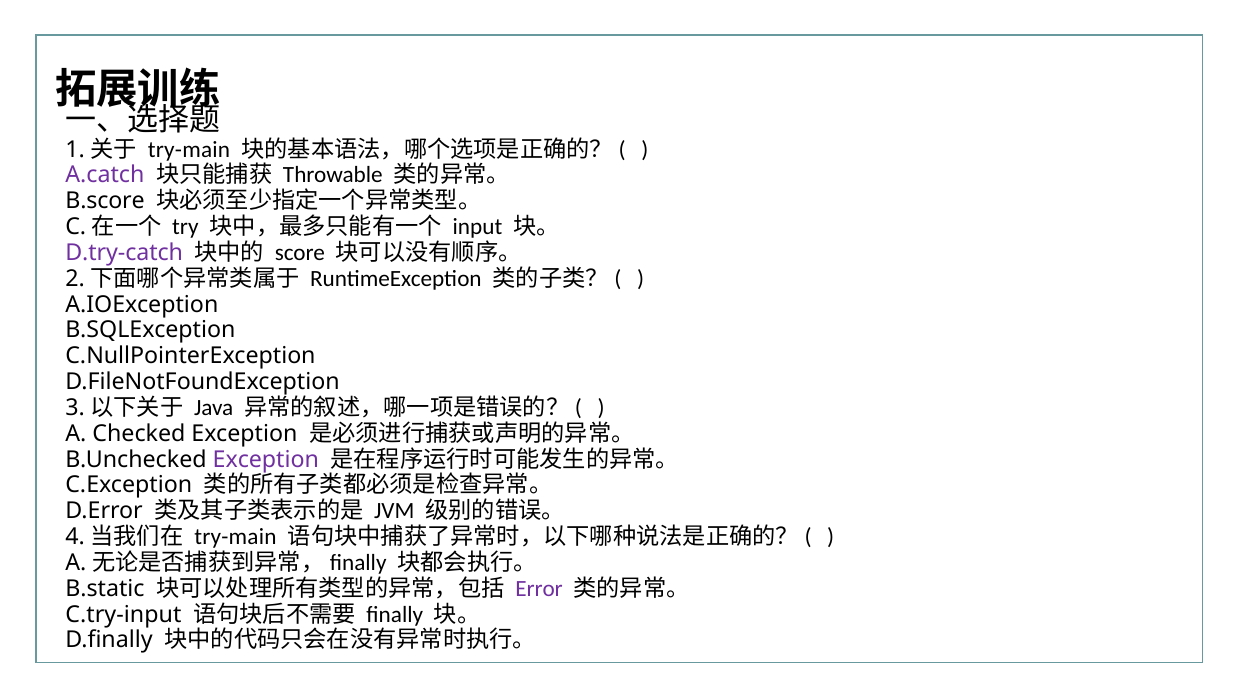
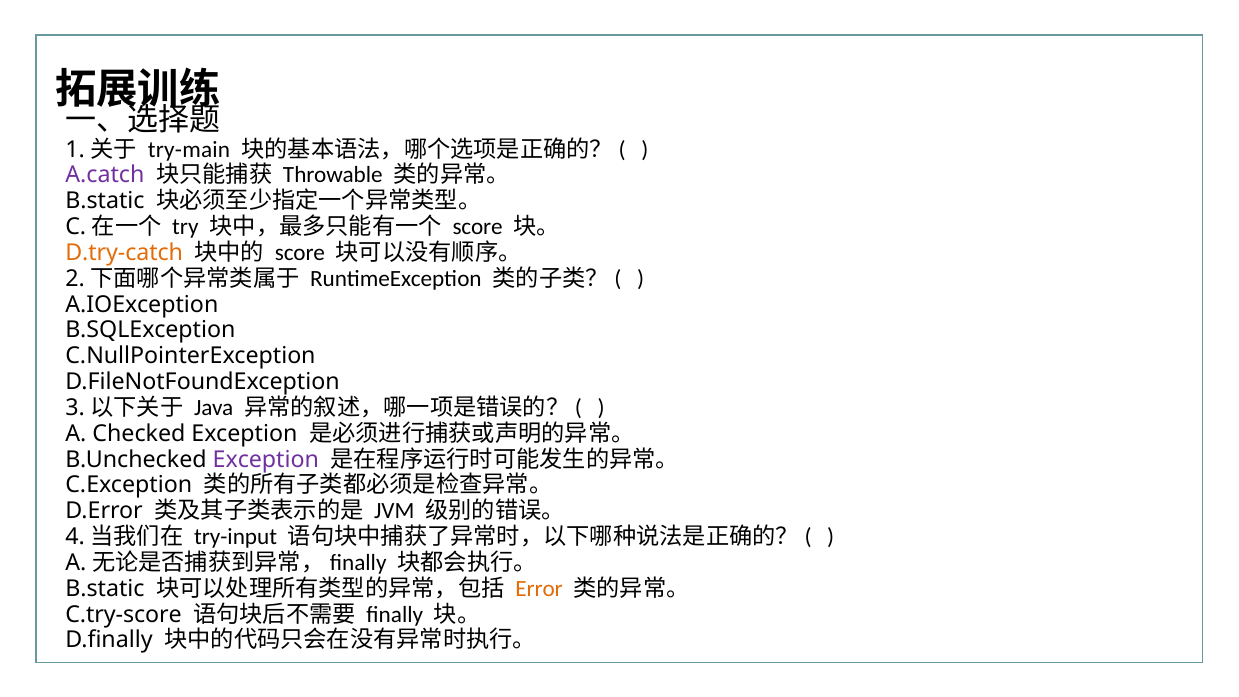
B.score: B.score -> B.static (105, 201)
input: input -> score (478, 227)
D.try-catch colour: purple -> orange (124, 253)
try-main: try-main -> try-input (236, 537)
Error colour: purple -> orange (539, 588)
C.try-input: C.try-input -> C.try-score (124, 614)
